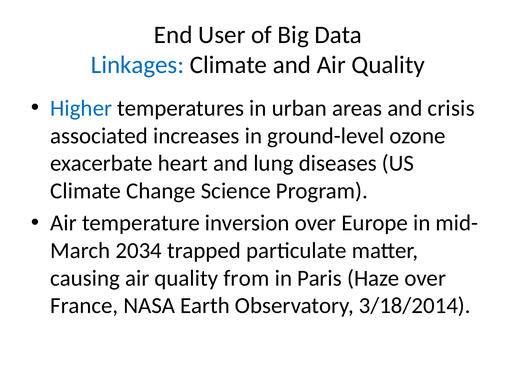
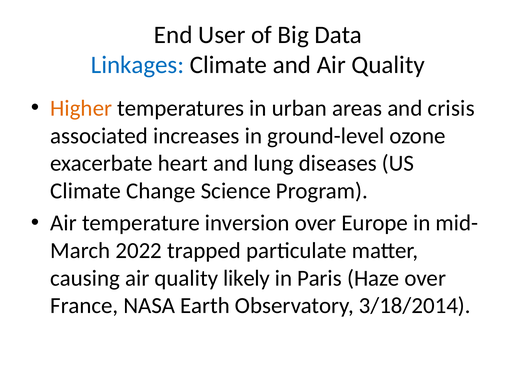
Higher colour: blue -> orange (81, 108)
2034: 2034 -> 2022 (139, 251)
from: from -> likely (247, 278)
